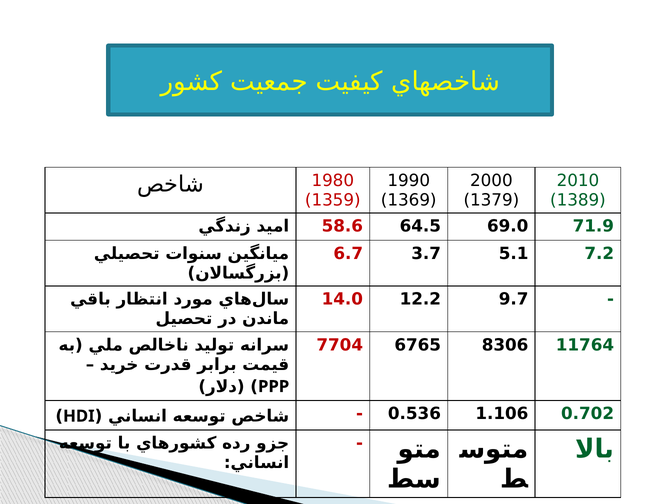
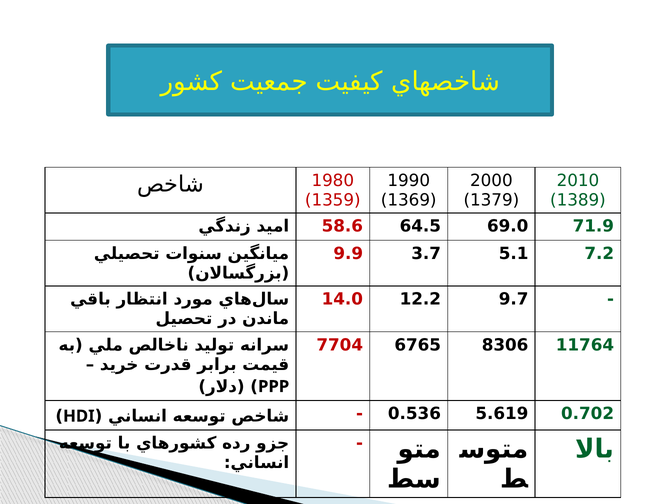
6.7: 6.7 -> 9.9 (348, 253)
1.106: 1.106 -> 5.619 (502, 413)
